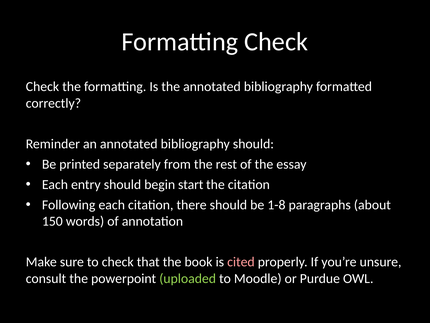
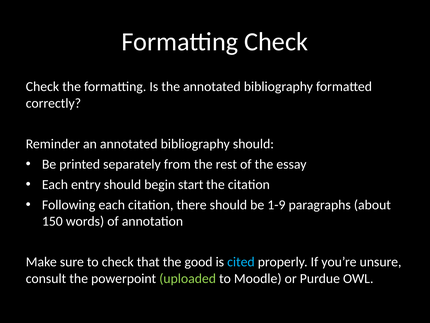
1-8: 1-8 -> 1-9 (276, 205)
book: book -> good (199, 262)
cited colour: pink -> light blue (241, 262)
